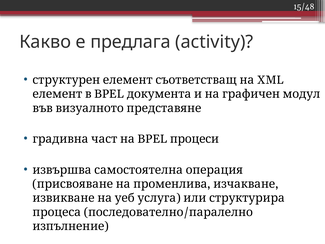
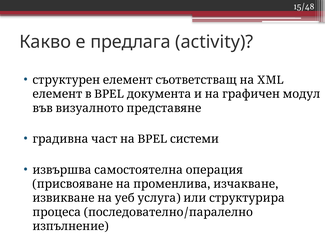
процеси: процеси -> системи (194, 139)
